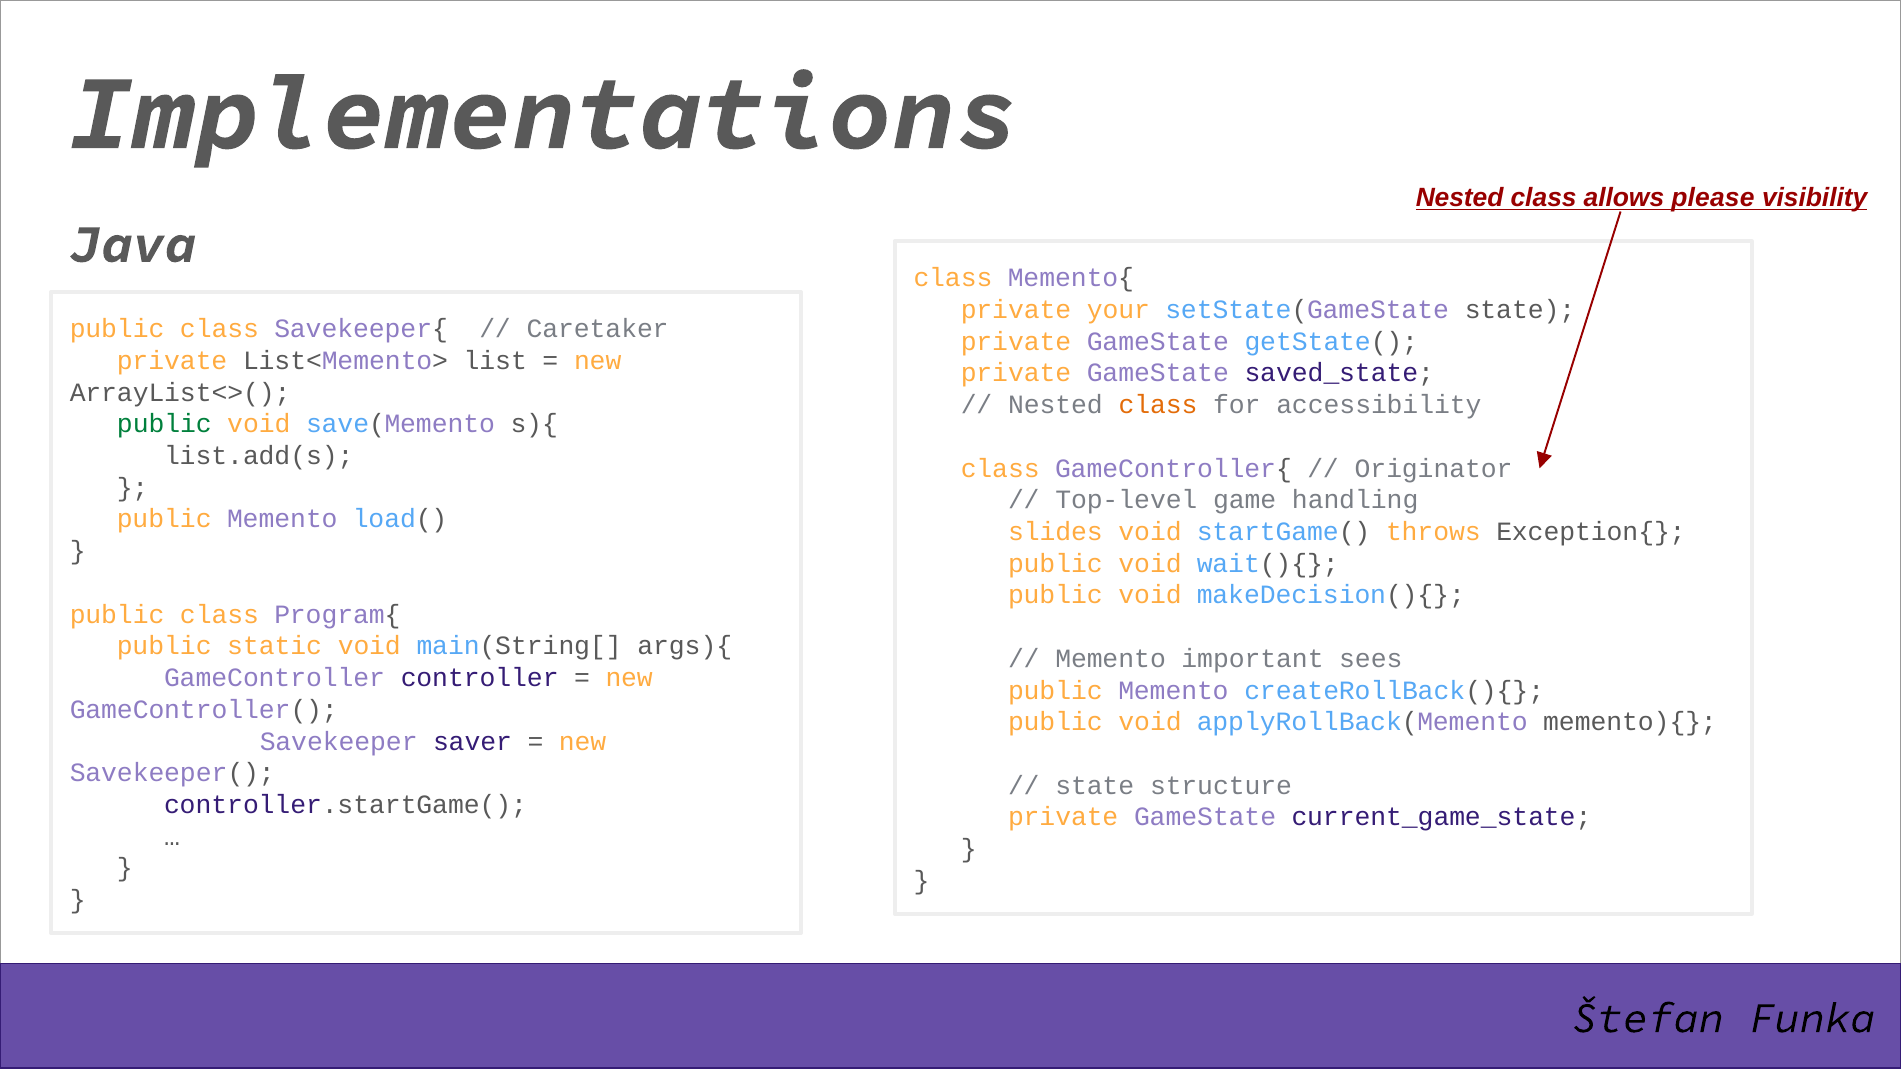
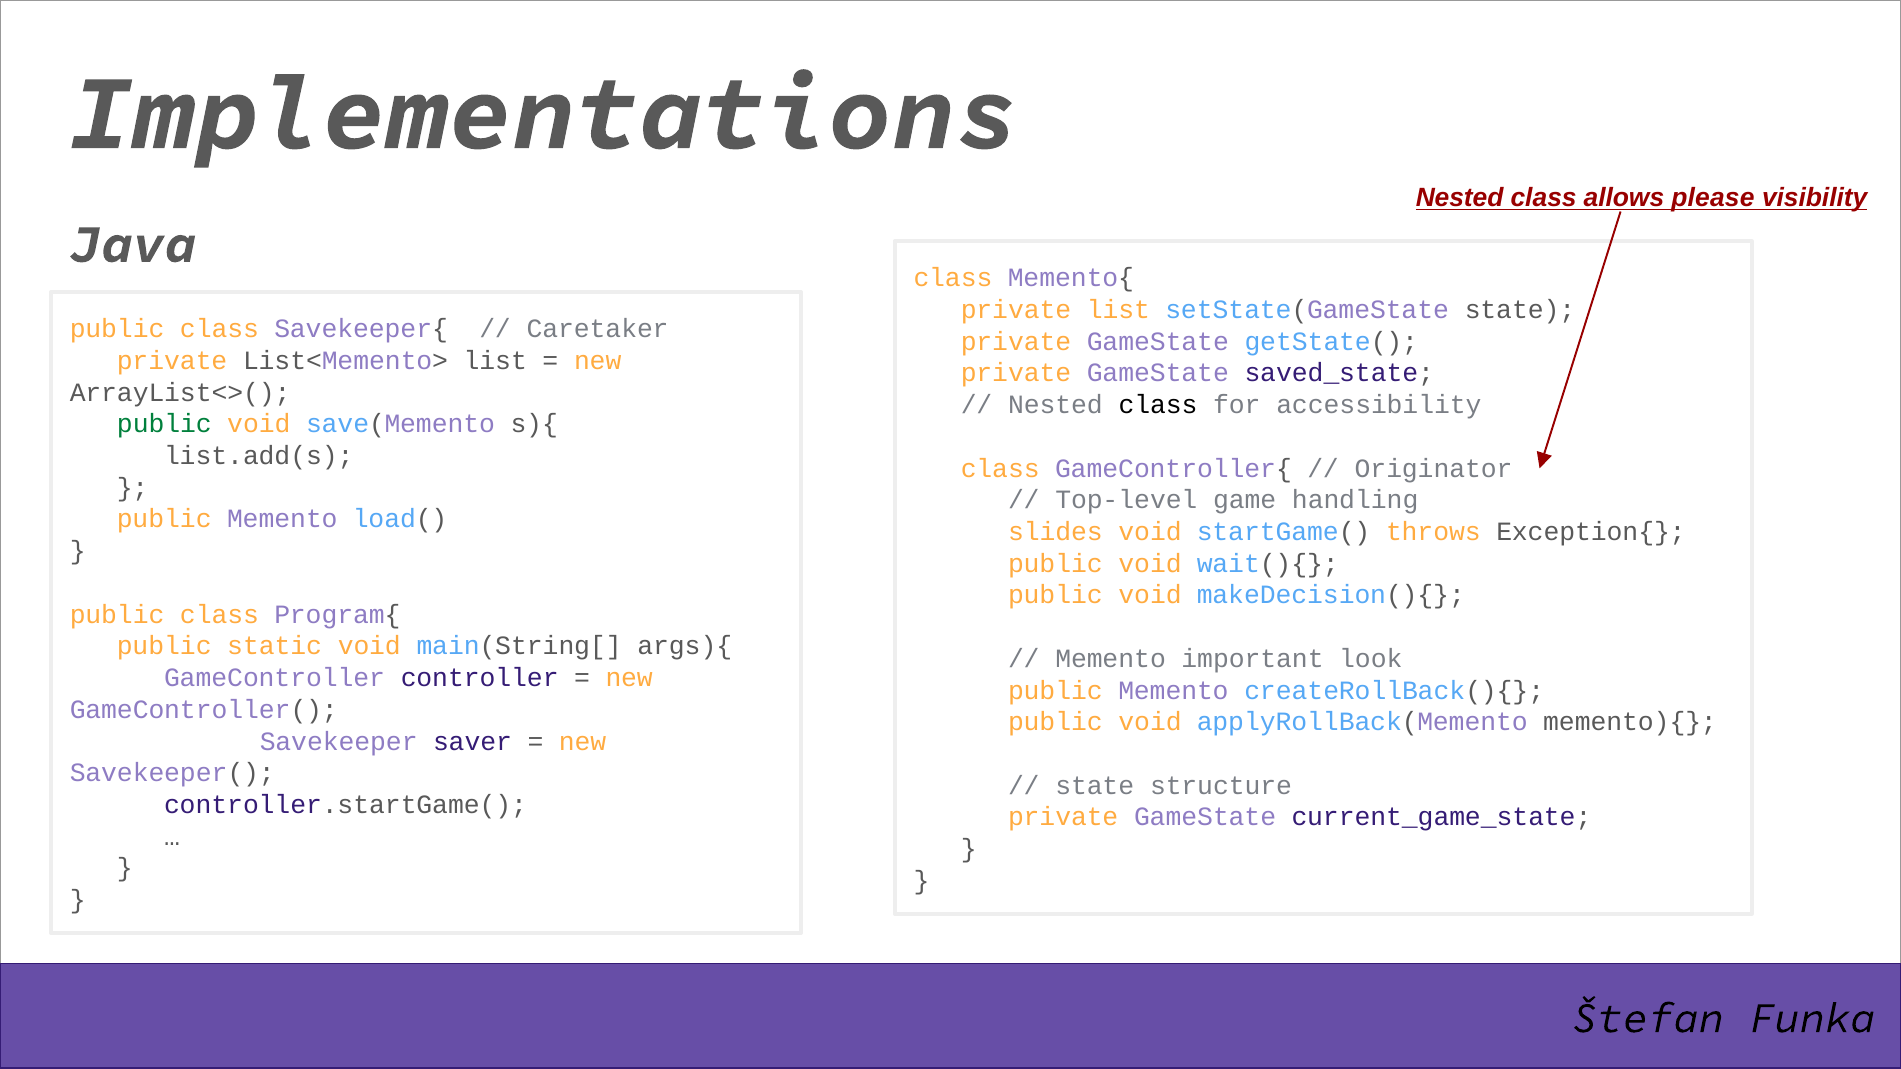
private your: your -> list (1119, 310)
class colour: orange -> black (1158, 405)
sees: sees -> look (1371, 659)
